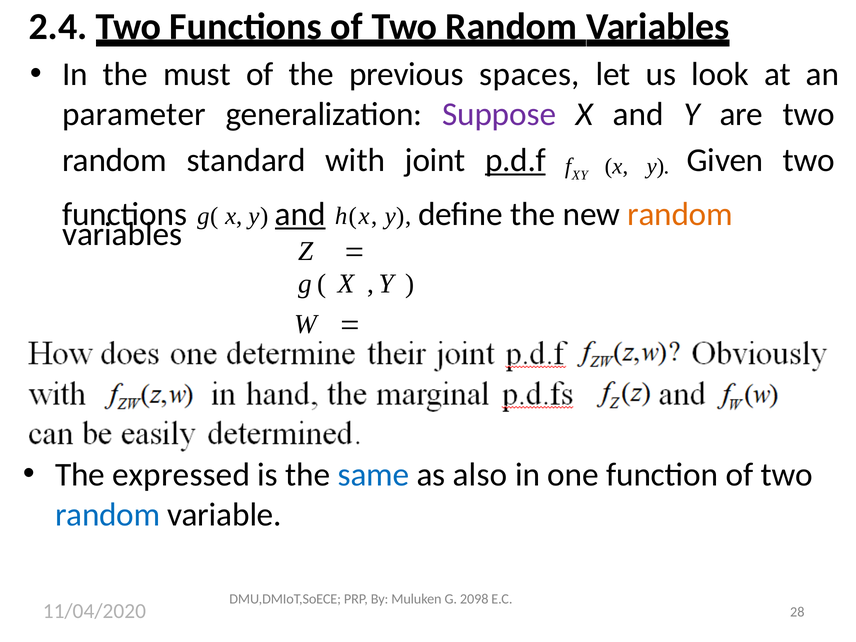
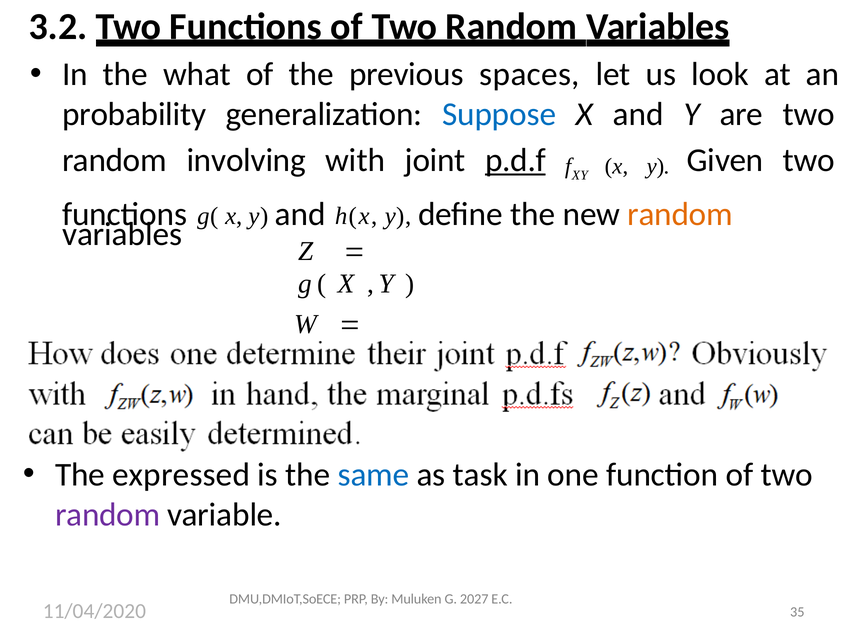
2.4: 2.4 -> 3.2 (58, 27)
must: must -> what (197, 74)
parameter: parameter -> probability (134, 114)
Suppose colour: purple -> blue (499, 114)
standard: standard -> involving (246, 160)
and underline: present -> none (300, 214)
also: also -> task (480, 475)
random colour: blue -> purple (108, 515)
2098: 2098 -> 2027 (474, 599)
28: 28 -> 35 (797, 612)
